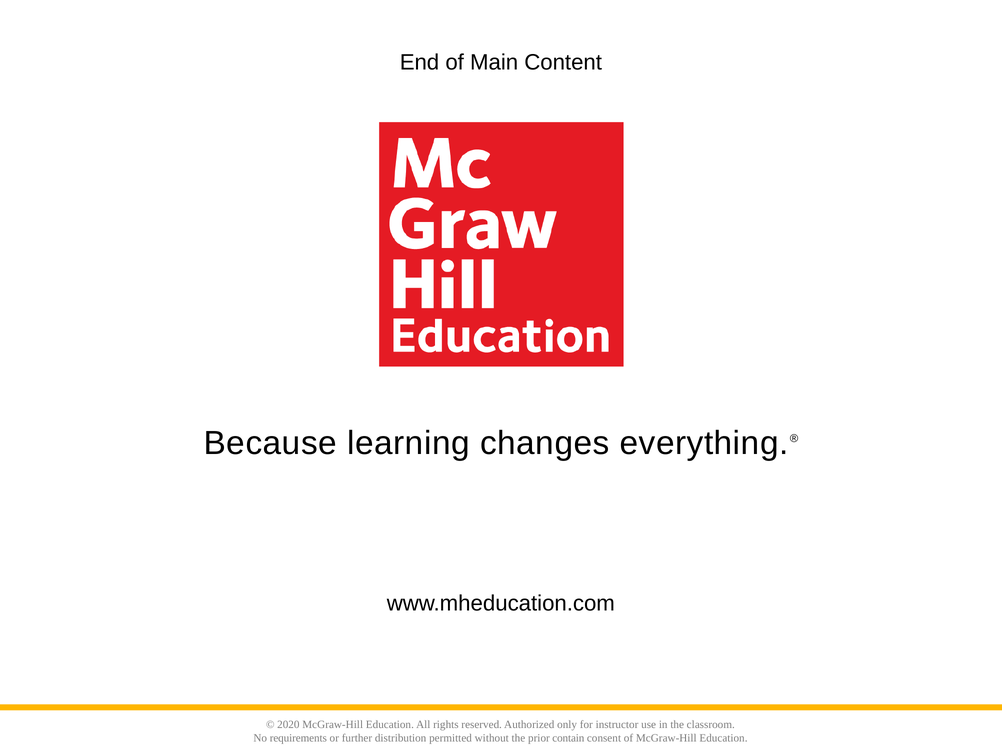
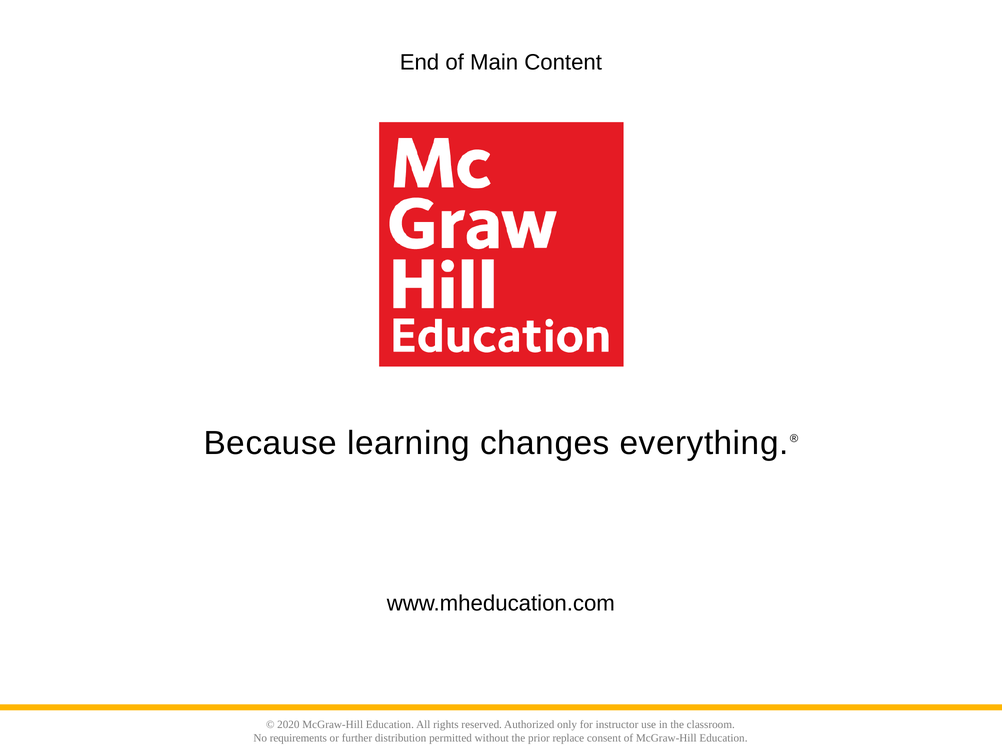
contain: contain -> replace (568, 739)
